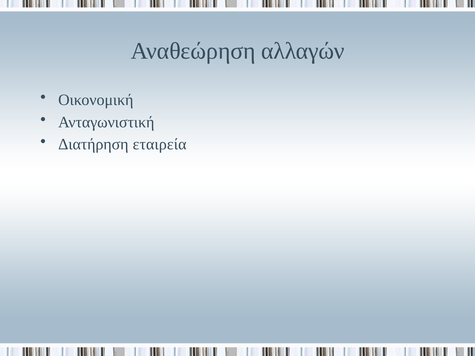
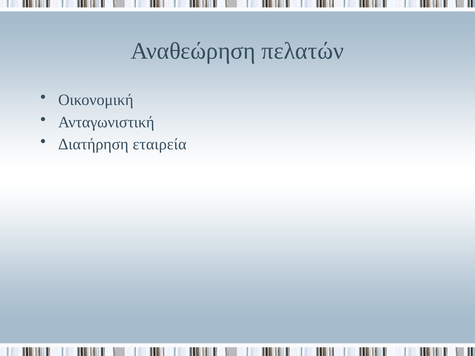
αλλαγών: αλλαγών -> πελατών (303, 51)
